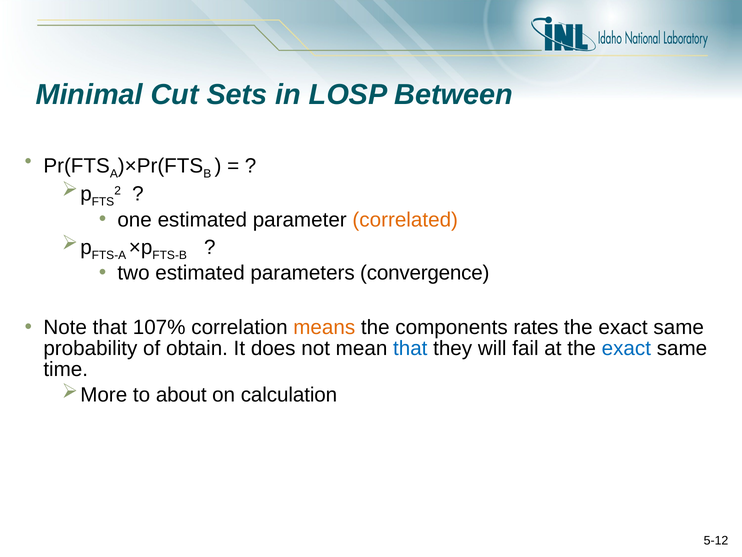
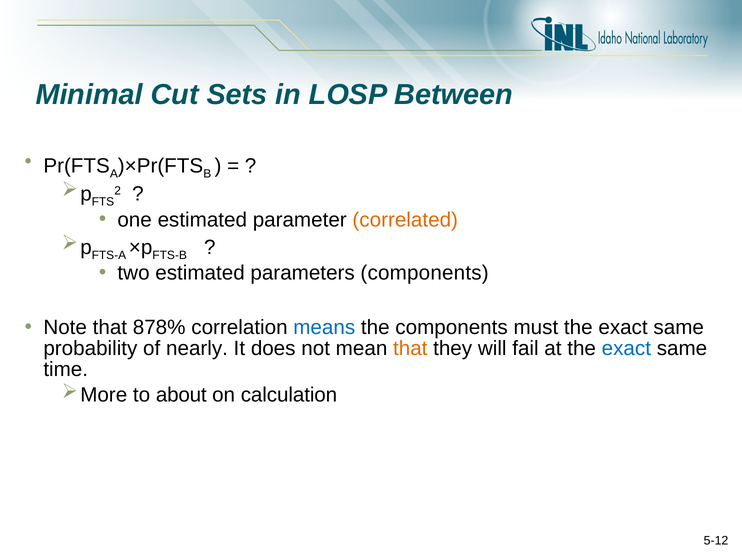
parameters convergence: convergence -> components (425, 273)
107%: 107% -> 878% (159, 327)
means colour: orange -> blue (324, 327)
rates: rates -> must (536, 327)
obtain: obtain -> nearly (197, 348)
that colour: blue -> orange (410, 348)
